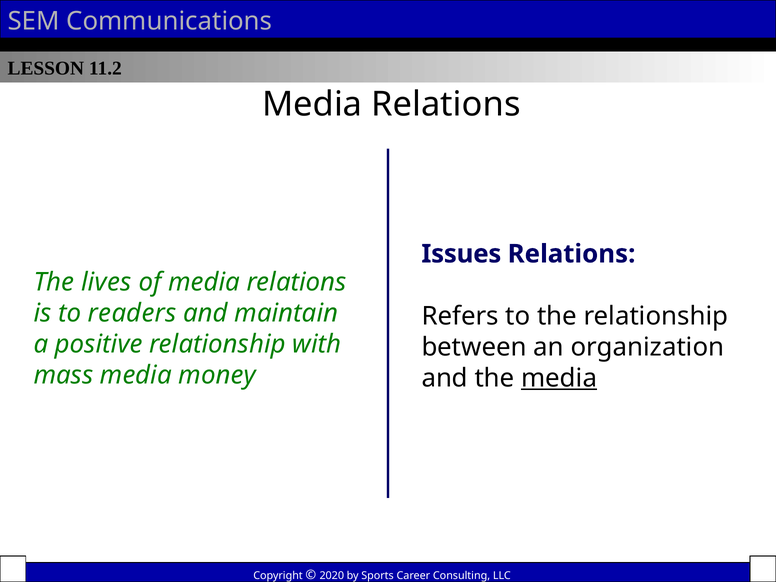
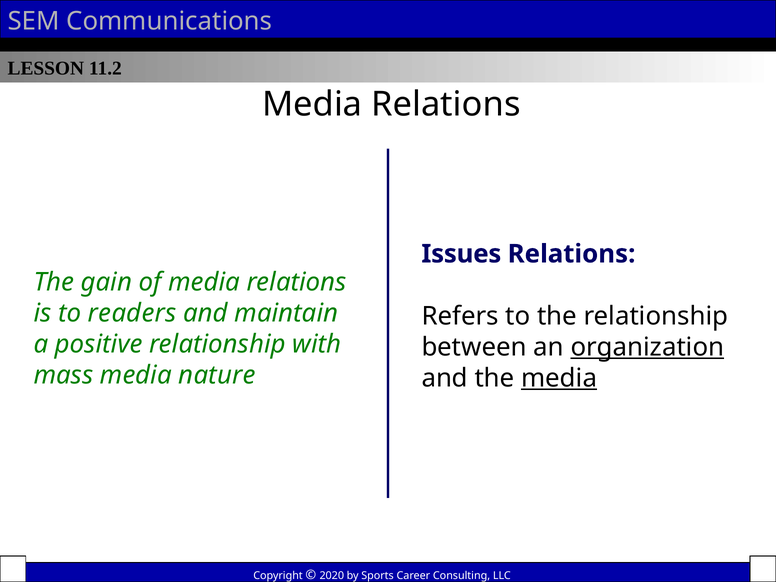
lives: lives -> gain (106, 282)
organization underline: none -> present (647, 347)
money: money -> nature (217, 375)
